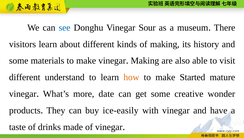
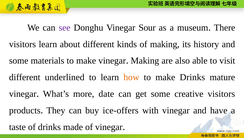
see colour: blue -> purple (65, 27)
understand: understand -> underlined (65, 77)
make Started: Started -> Drinks (192, 77)
creative wonder: wonder -> visitors (221, 93)
ice-easily: ice-easily -> ice-offers (121, 110)
